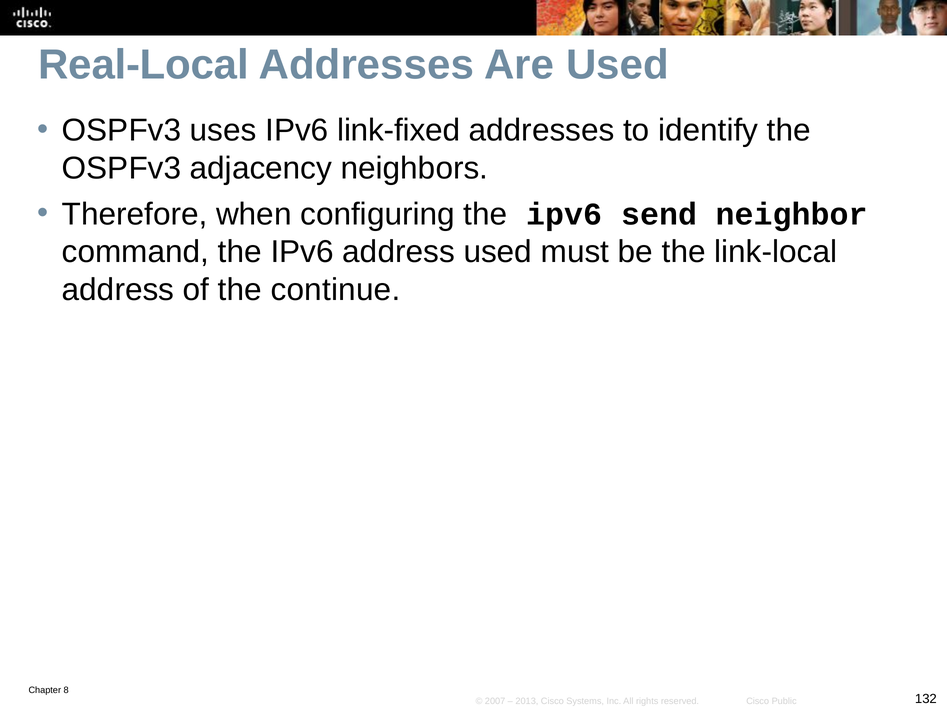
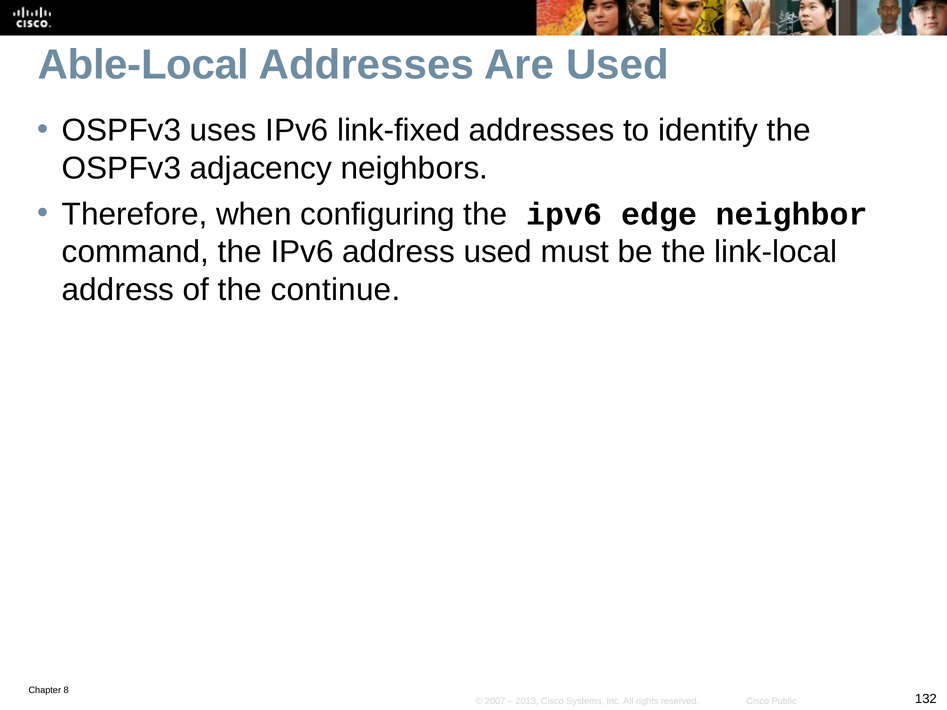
Real-Local: Real-Local -> Able-Local (144, 65)
send: send -> edge (659, 214)
